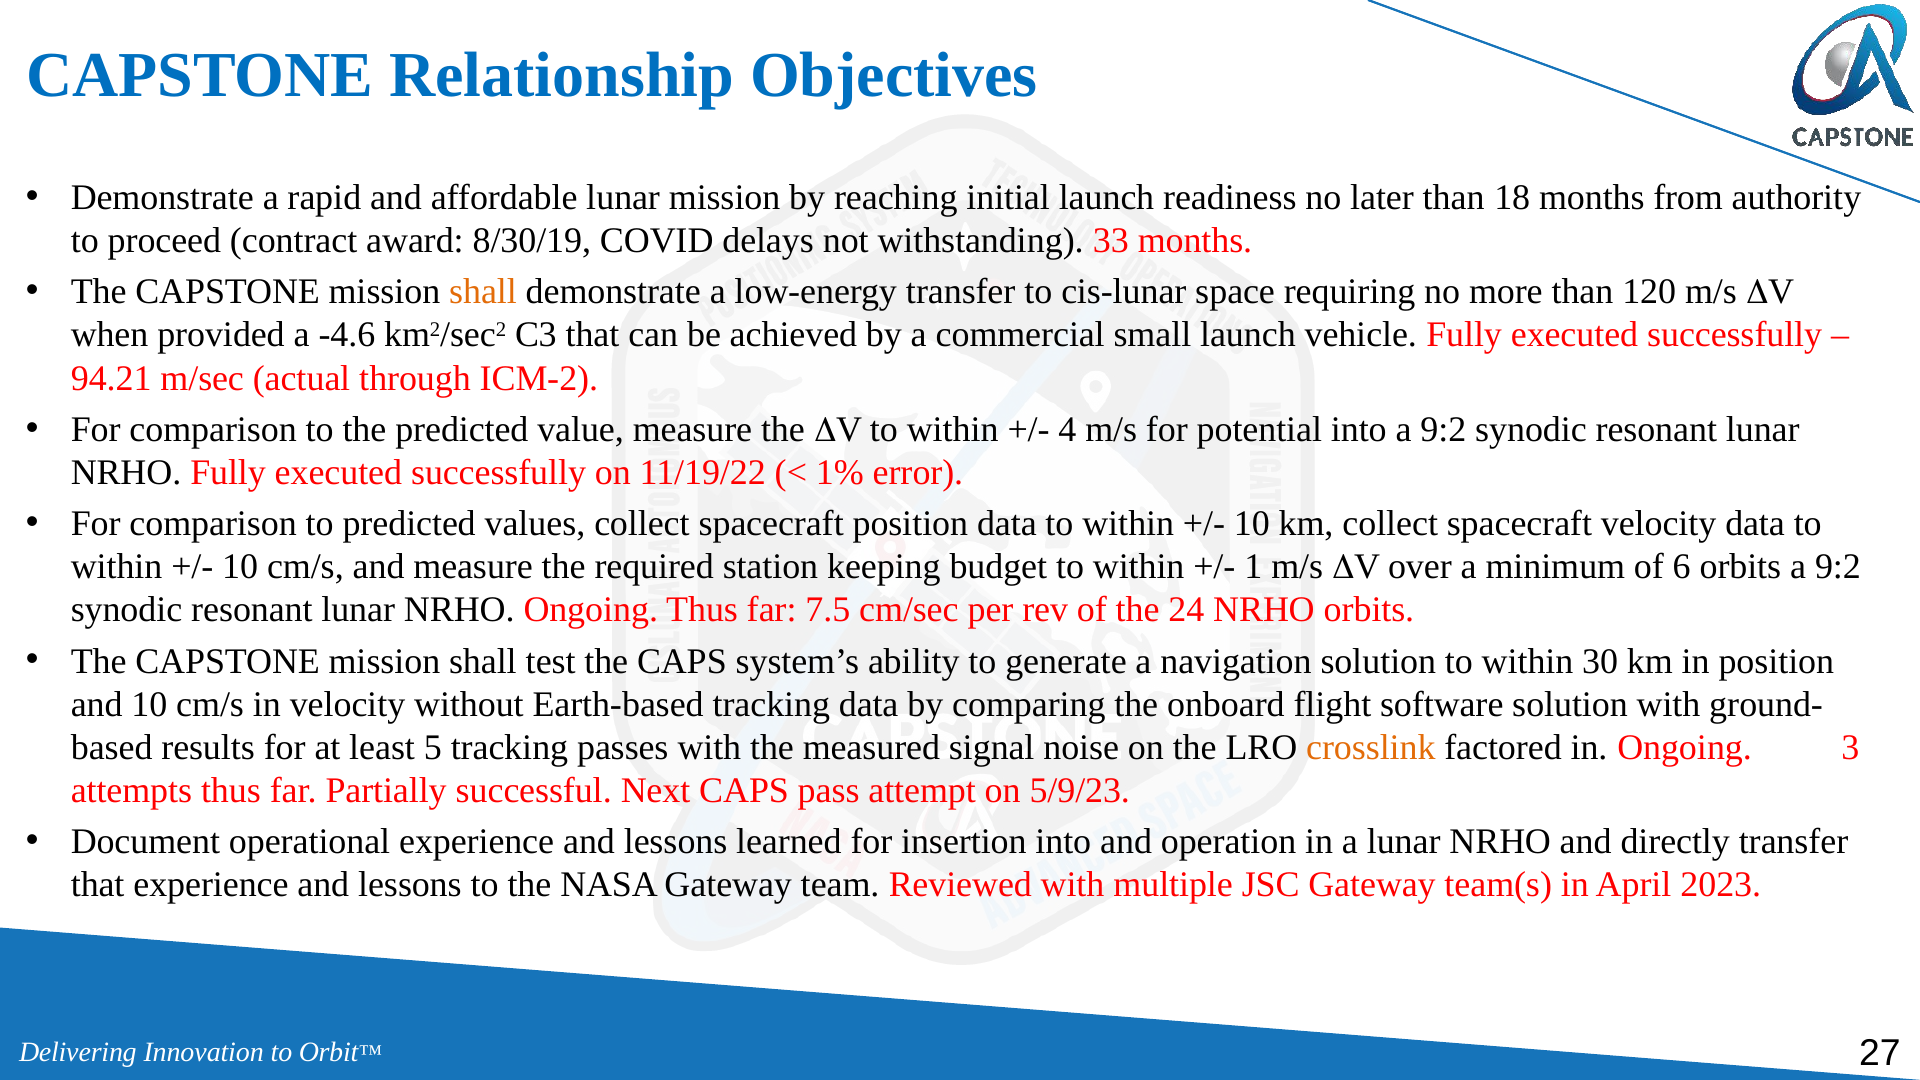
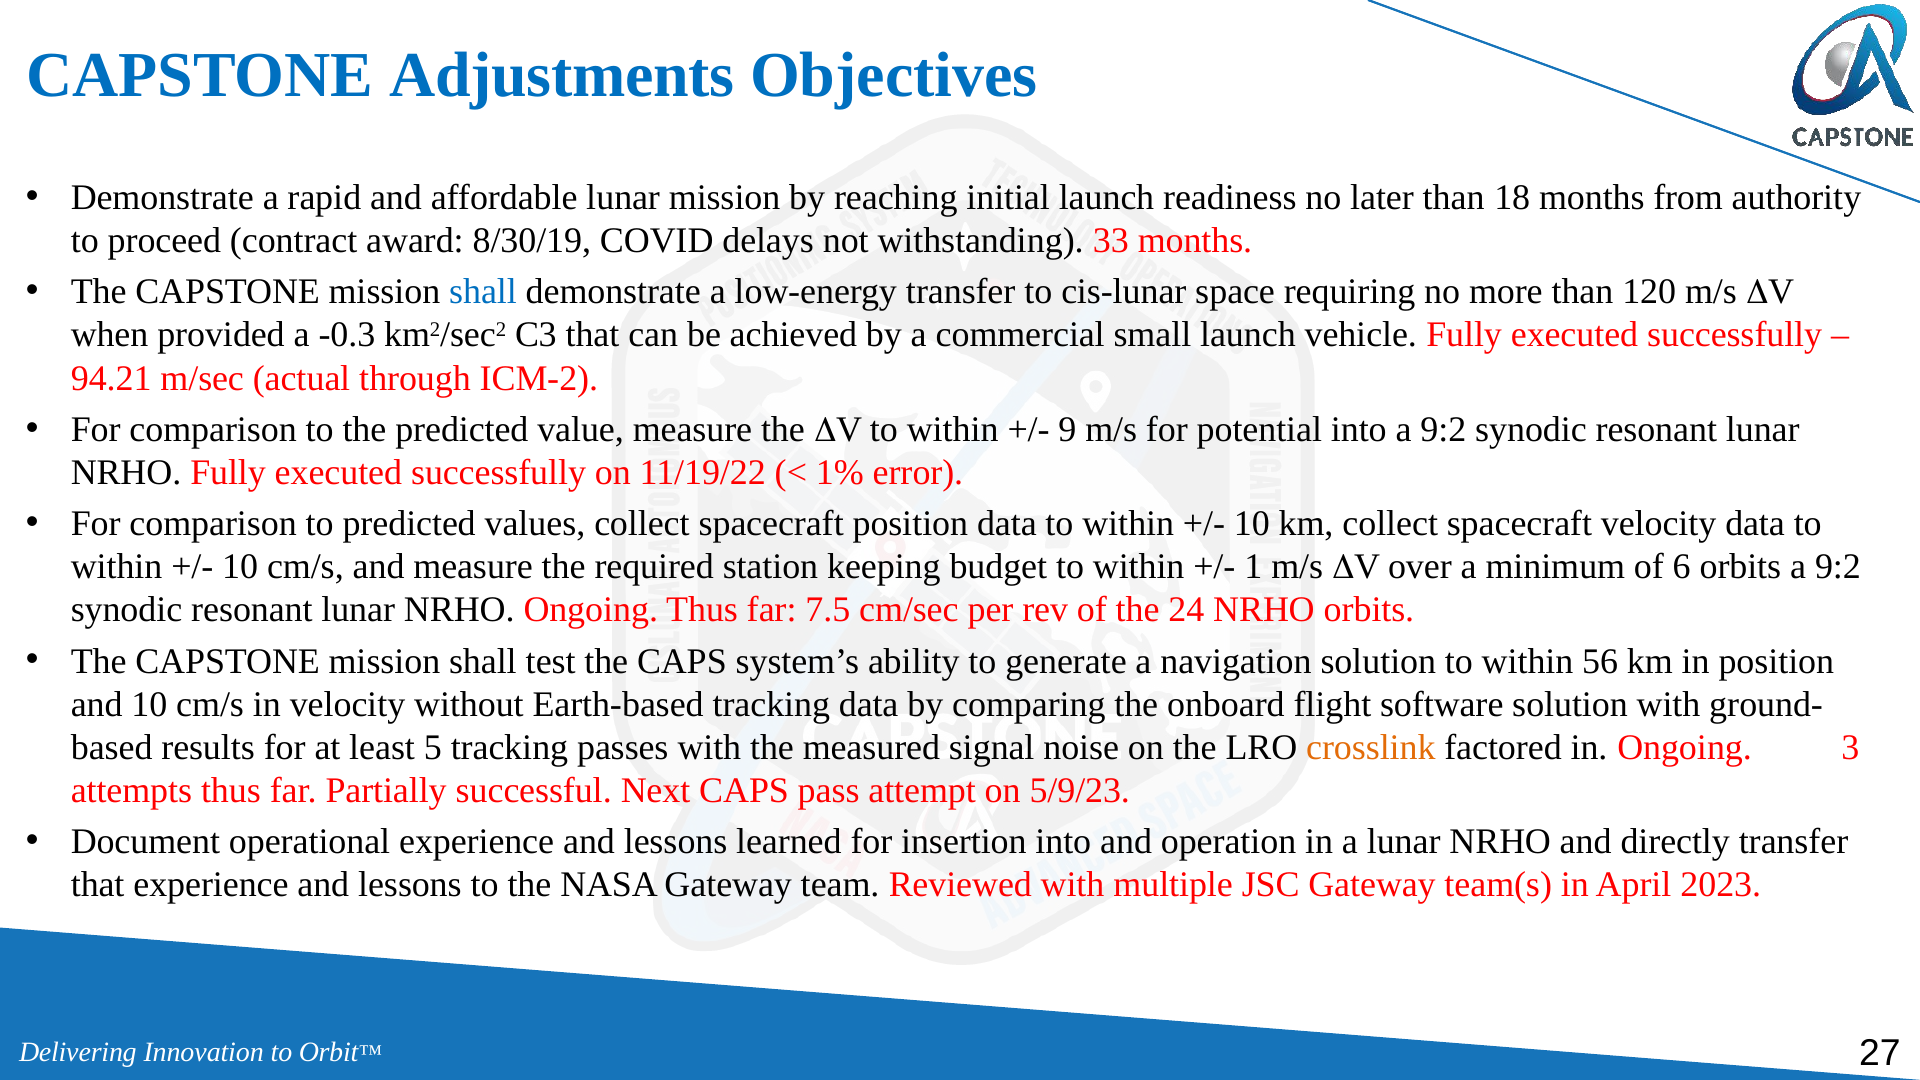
Relationship: Relationship -> Adjustments (562, 75)
shall colour: orange -> blue (483, 292)
-4.6: -4.6 -> -0.3 (347, 335)
4: 4 -> 9 (1067, 429)
30: 30 -> 56 (1600, 661)
